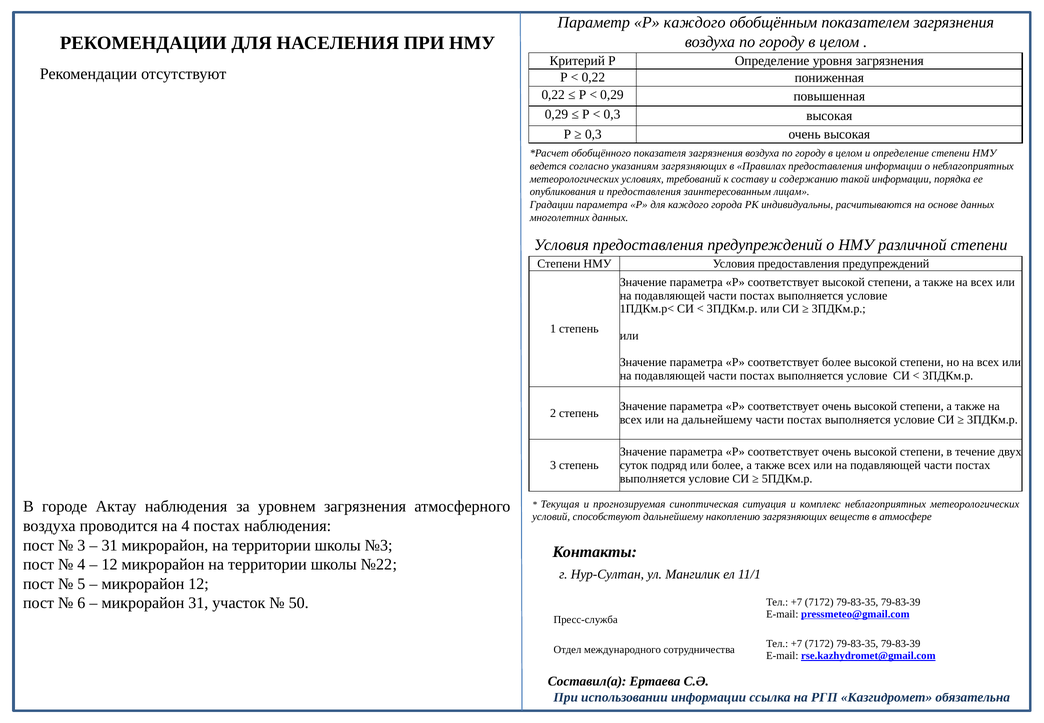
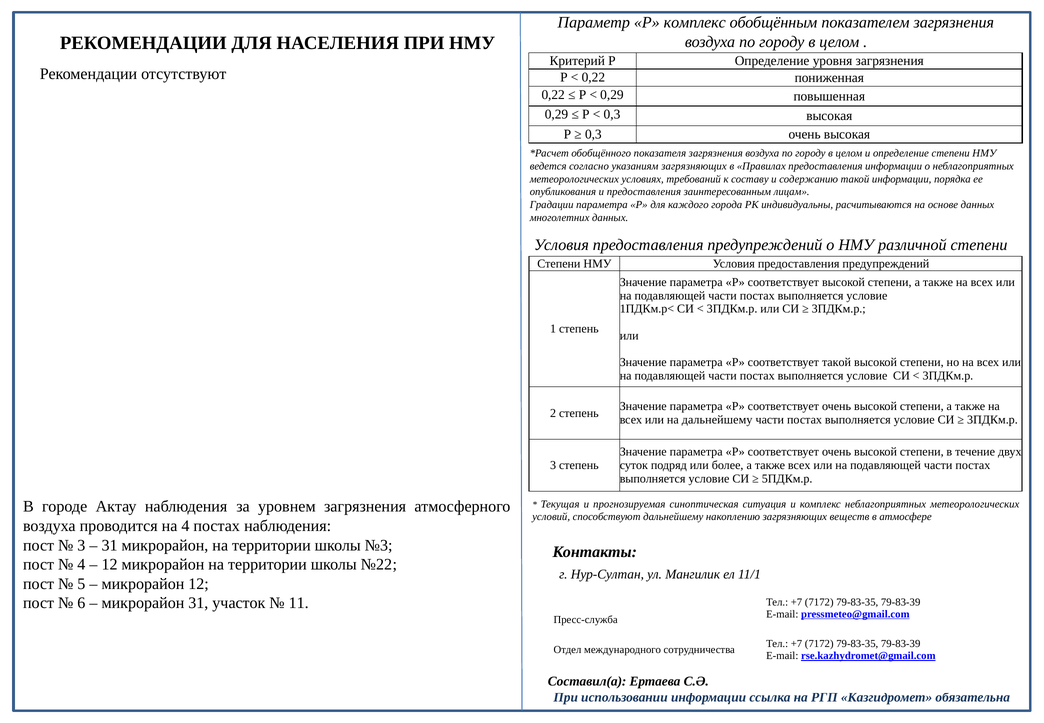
Р каждого: каждого -> комплекс (695, 23)
соответствует более: более -> такой (837, 362)
50: 50 -> 11 (299, 603)
